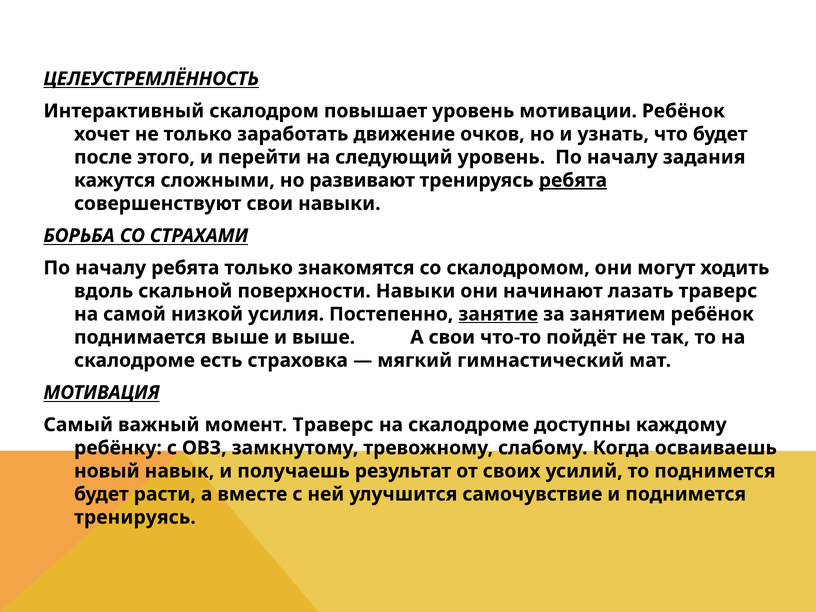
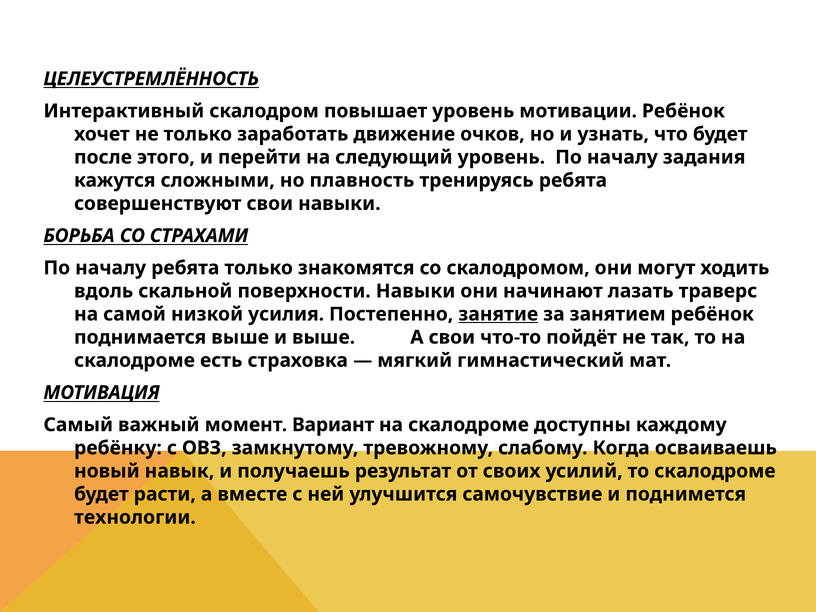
развивают: развивают -> плавность (362, 180)
ребята underline: present -> none (573, 180)
момент Траверс: Траверс -> Вариант (333, 425)
то поднимется: поднимется -> скалодроме (715, 471)
тренируясь: тренируясь -> технологии (135, 517)
